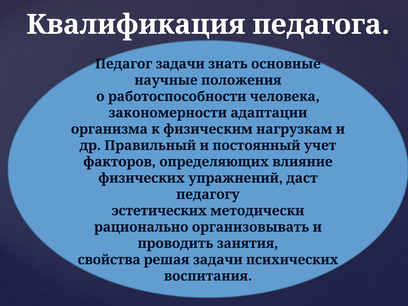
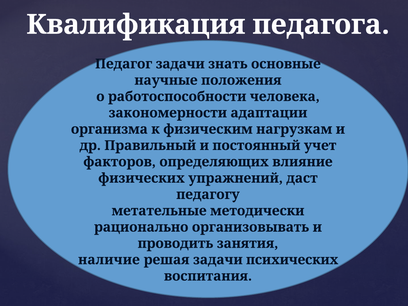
эстетических: эстетических -> метательные (159, 211)
свойства: свойства -> наличие (109, 260)
